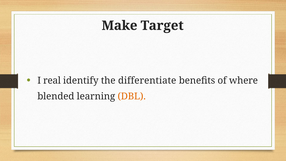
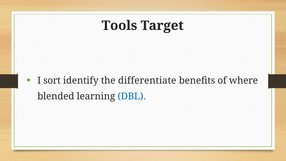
Make: Make -> Tools (119, 26)
real: real -> sort (52, 80)
DBL colour: orange -> blue (132, 96)
